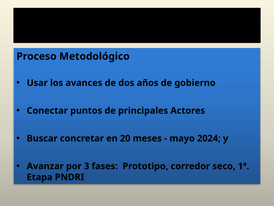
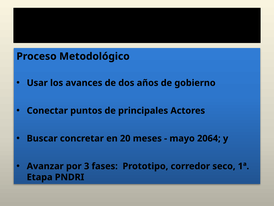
2024: 2024 -> 2064 (209, 138)
